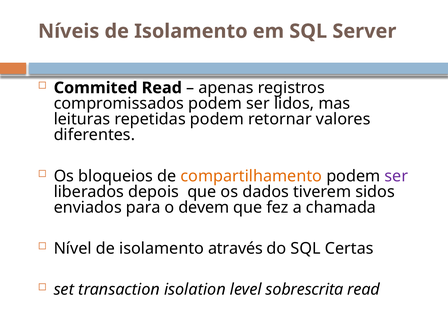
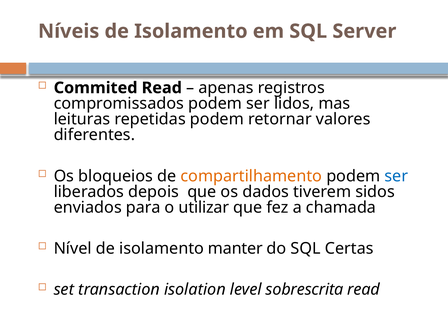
ser colour: purple -> blue (396, 176)
devem: devem -> utilizar (204, 207)
através: através -> manter (235, 248)
